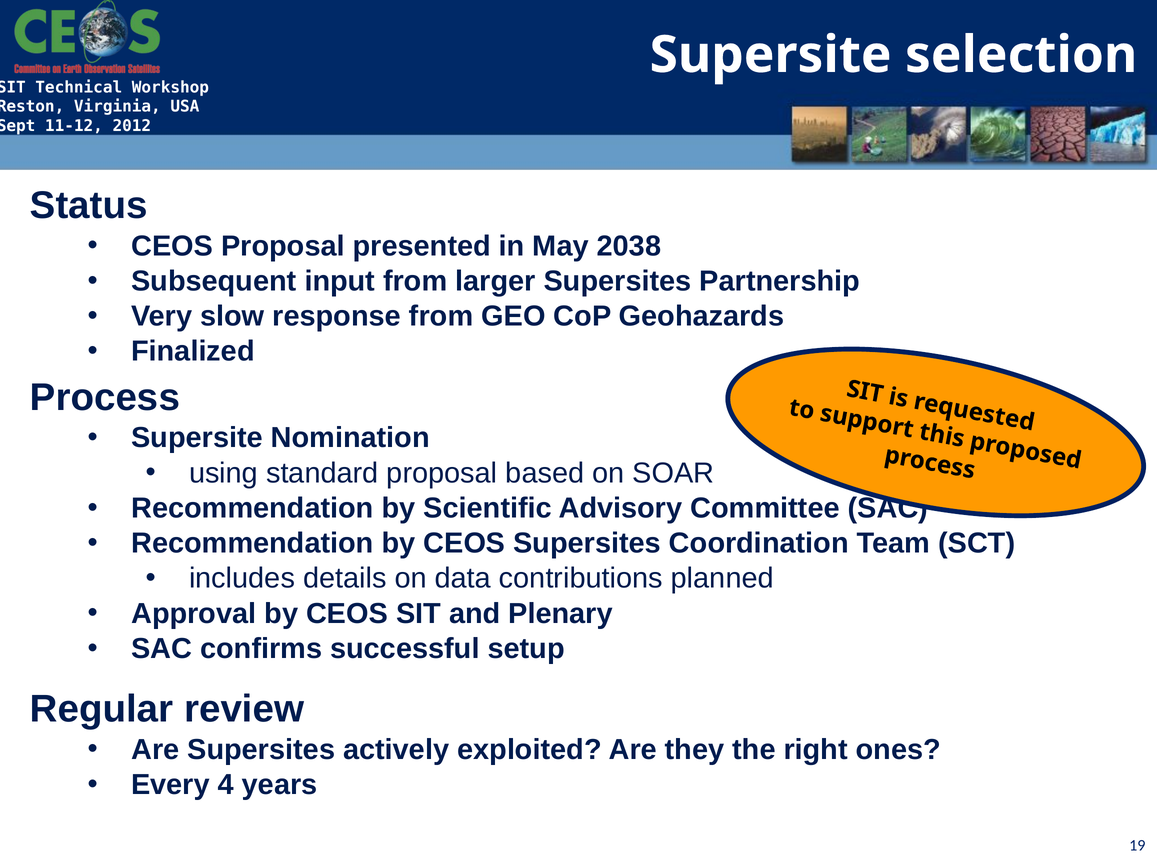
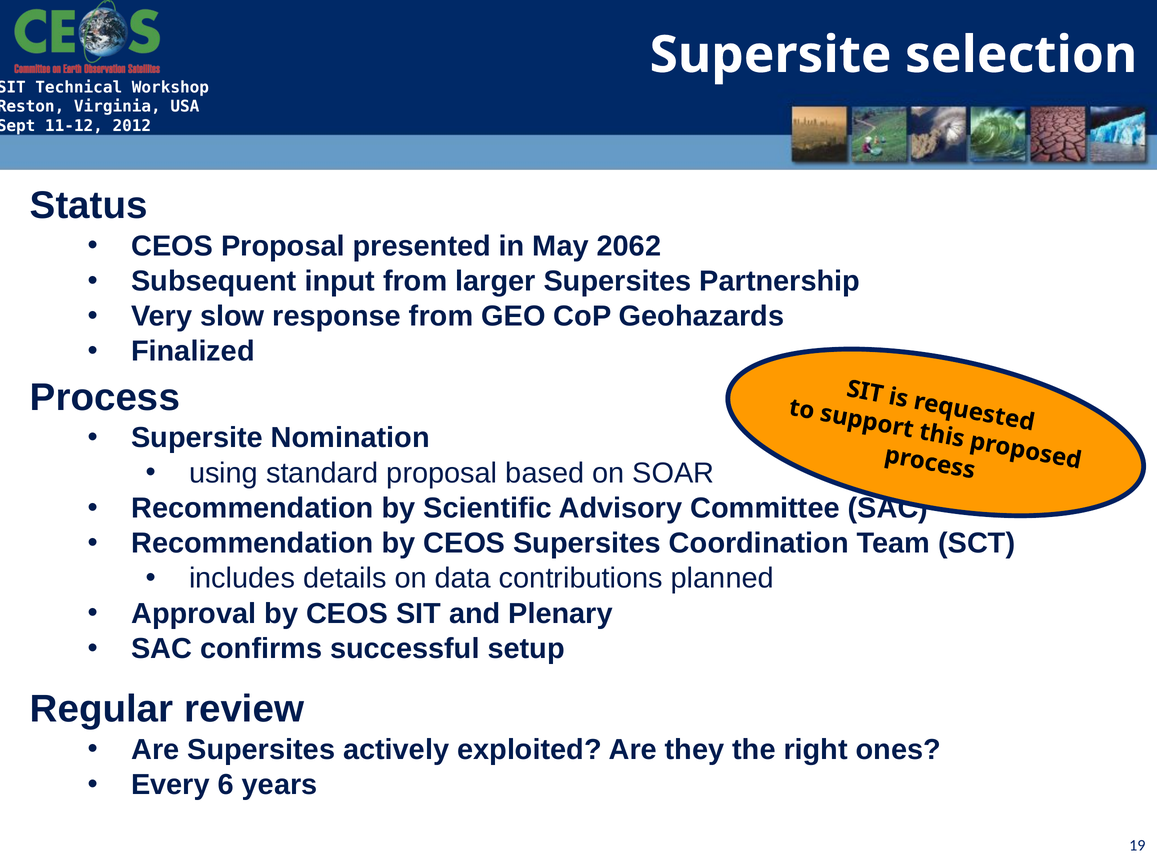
2038: 2038 -> 2062 (629, 246)
4: 4 -> 6 (226, 784)
